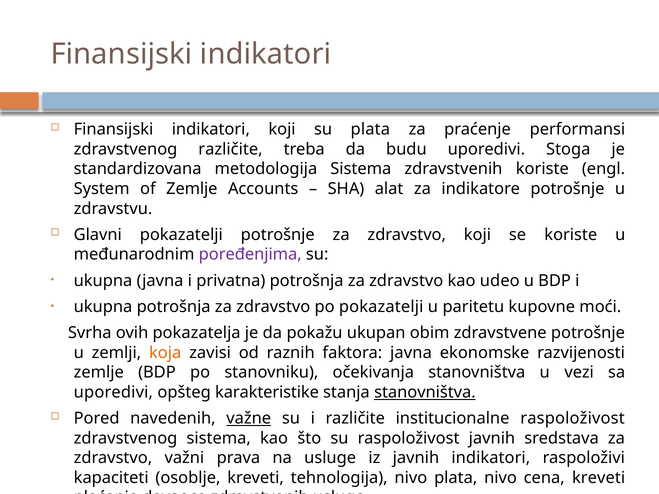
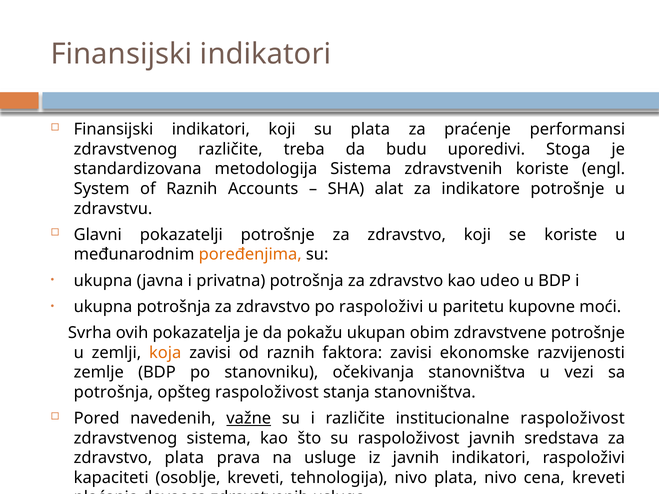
of Zemlje: Zemlje -> Raznih (192, 189)
poređenjima colour: purple -> orange (250, 255)
po pokazatelji: pokazatelji -> raspoloživi (381, 307)
faktora javna: javna -> zavisi (411, 353)
uporedivi: uporedivi -> potrošnja (113, 392)
opšteg karakteristike: karakteristike -> raspoloživost (267, 392)
stanovništva underline: present -> none (425, 392)
zdravstvo važni: važni -> plata (184, 458)
